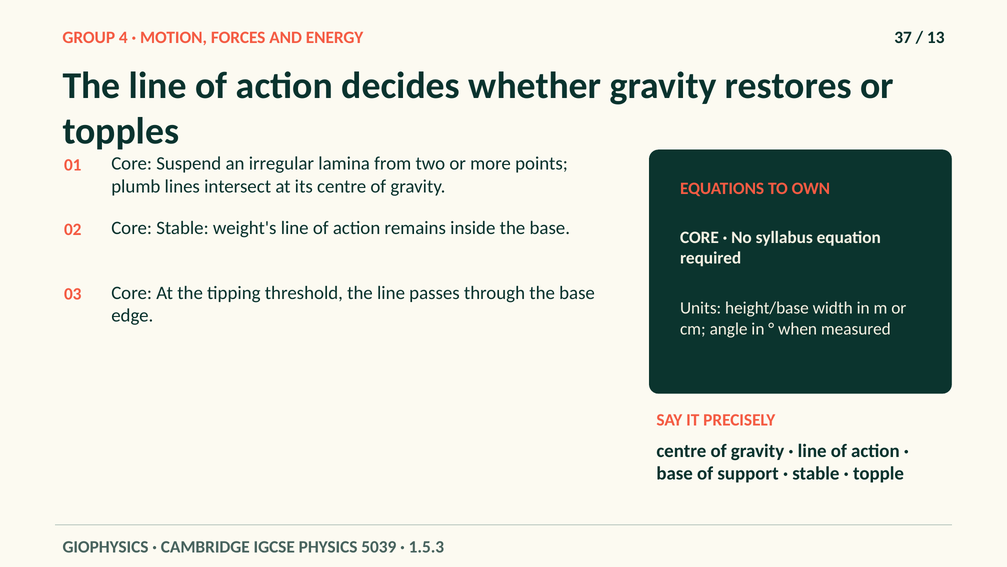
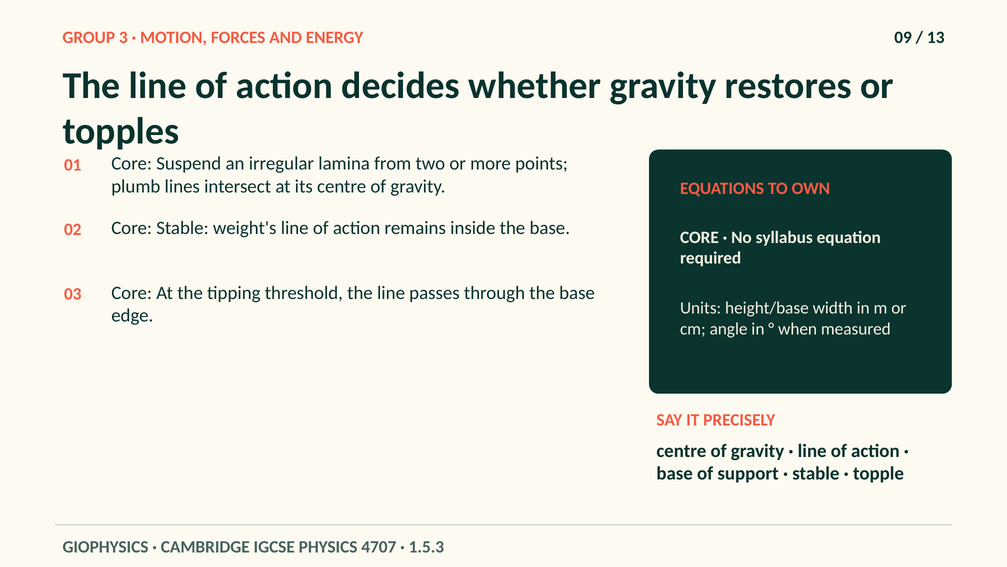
4: 4 -> 3 (123, 37)
37: 37 -> 09 (903, 37)
5039: 5039 -> 4707 (379, 546)
